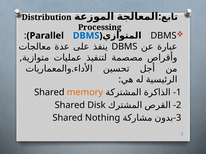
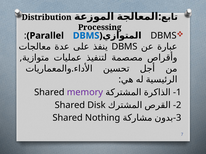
memory colour: orange -> purple (85, 93)
